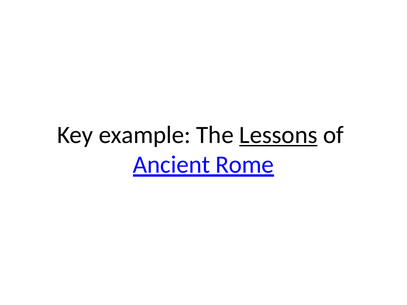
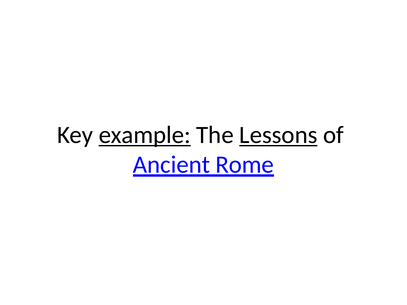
example underline: none -> present (145, 135)
